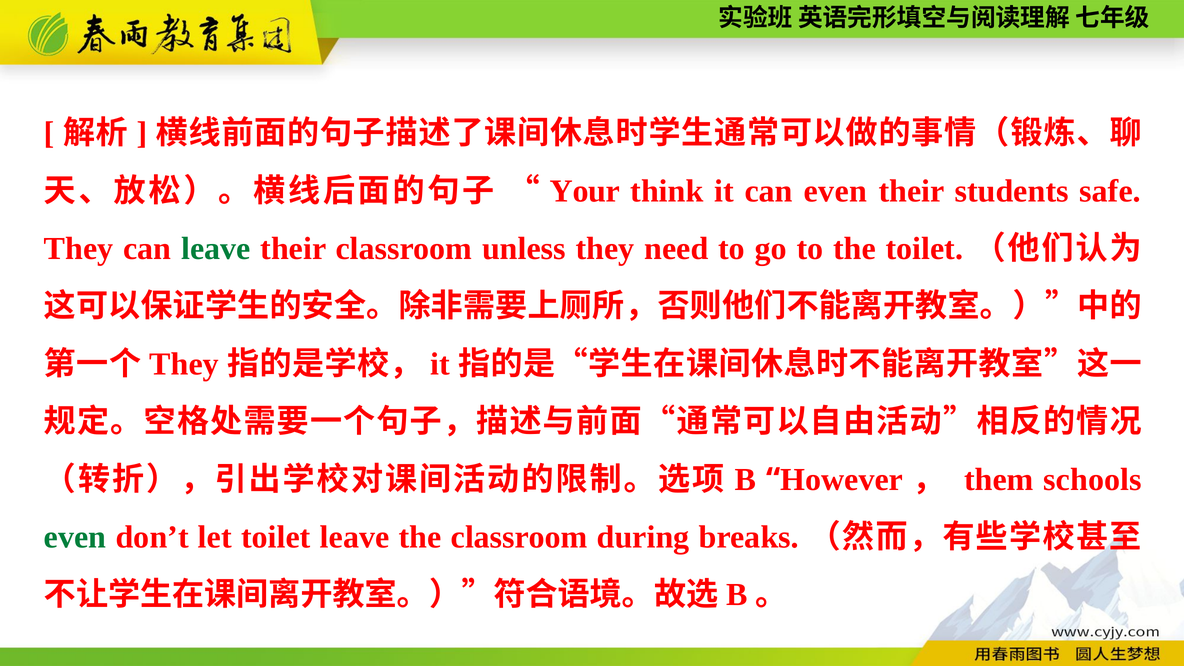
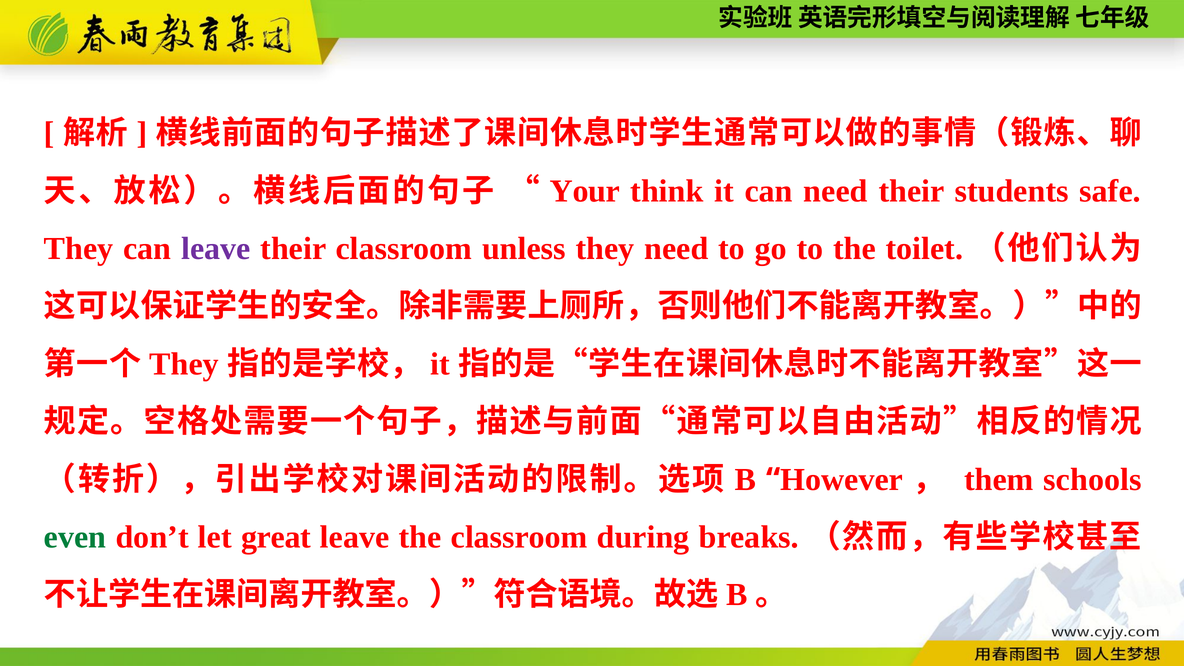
can even: even -> need (836, 191)
leave colour: green -> purple (216, 249)
let toilet: toilet -> great (276, 537)
